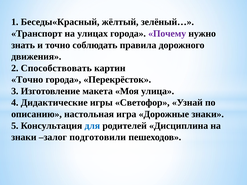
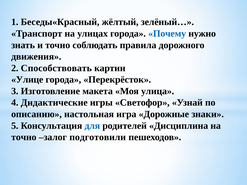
Почему colour: purple -> blue (167, 34)
Точно: Точно -> Улице (27, 80)
знаки: знаки -> точно (24, 137)
